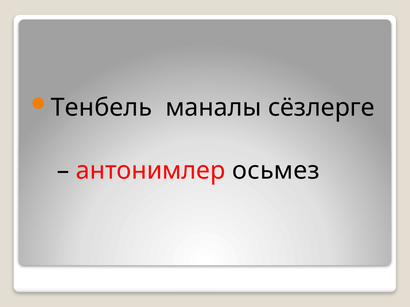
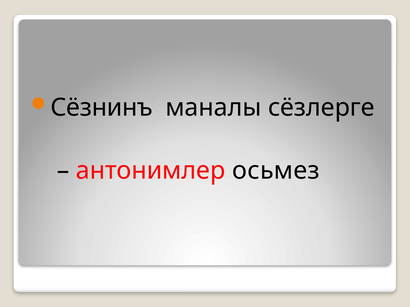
Тенбель: Тенбель -> Сёзнинъ (102, 108)
